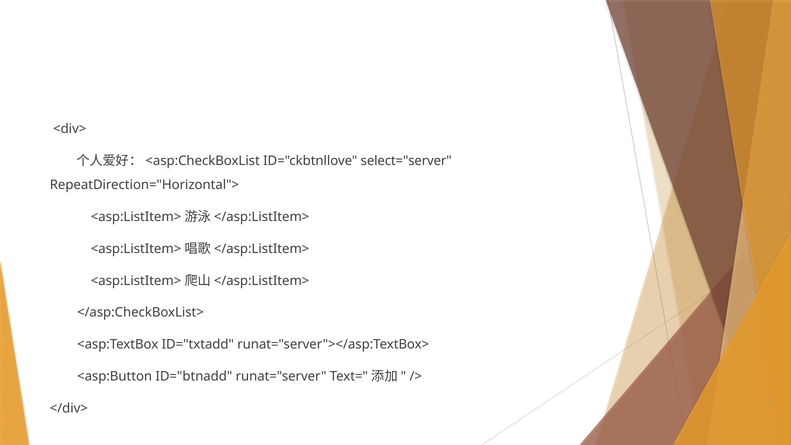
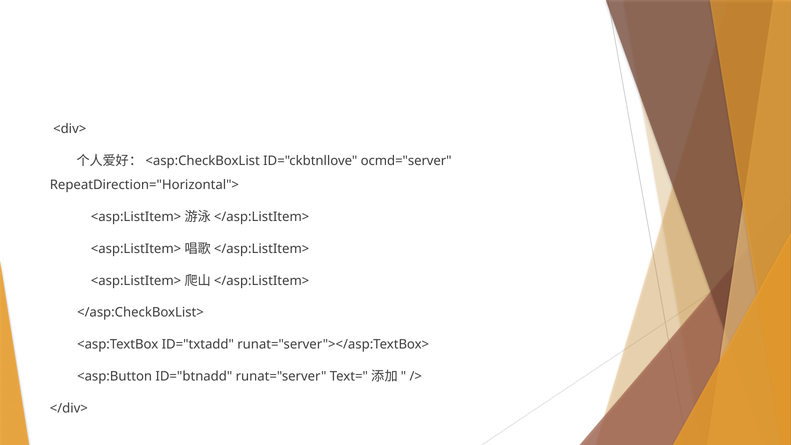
select="server: select="server -> ocmd="server (406, 161)
